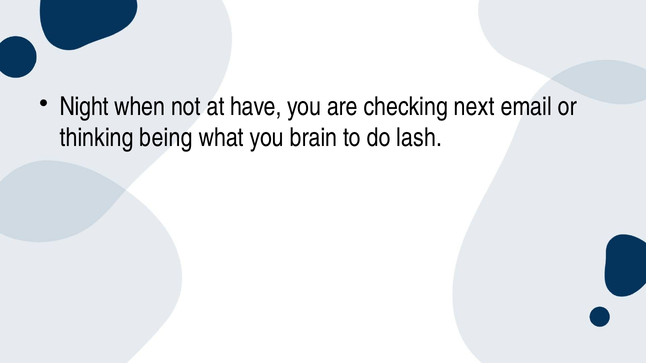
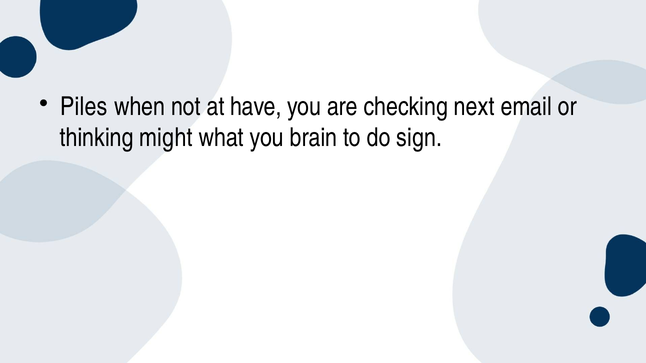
Night: Night -> Piles (84, 107)
being: being -> might (166, 138)
lash: lash -> sign (419, 138)
